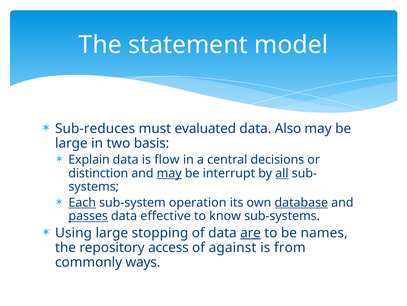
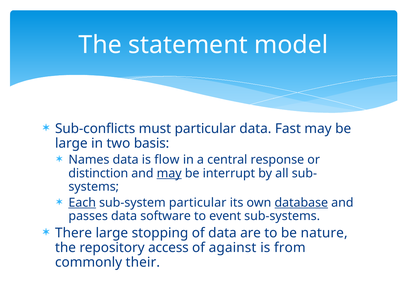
Sub-reduces: Sub-reduces -> Sub-conflicts (95, 128)
must evaluated: evaluated -> particular (205, 128)
Also: Also -> Fast (288, 128)
Explain: Explain -> Names (89, 159)
decisions: decisions -> response (277, 159)
all underline: present -> none (282, 173)
sub-system operation: operation -> particular (198, 202)
passes underline: present -> none (88, 216)
effective: effective -> software (166, 216)
know: know -> event (225, 216)
Using: Using -> There (74, 232)
are underline: present -> none (251, 232)
names: names -> nature (324, 232)
ways: ways -> their (143, 262)
